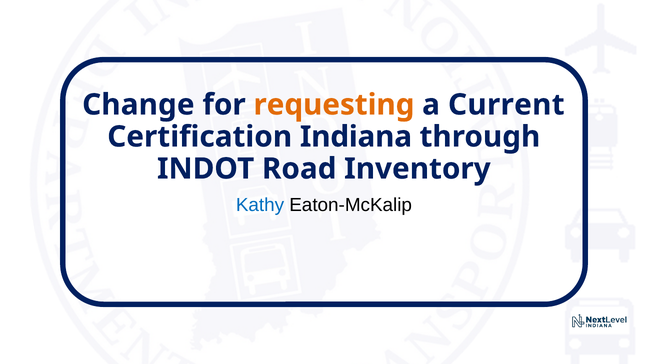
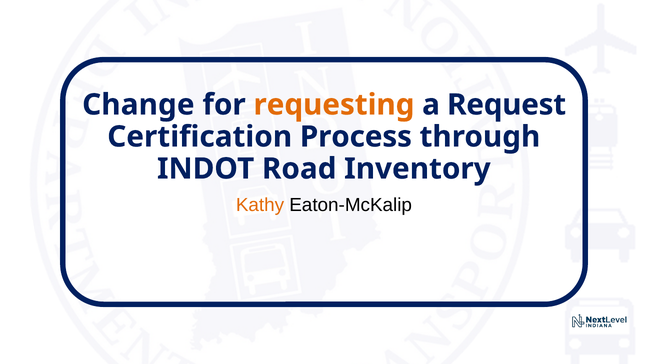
Current: Current -> Request (507, 105)
Indiana: Indiana -> Process (356, 137)
Kathy colour: blue -> orange (260, 205)
